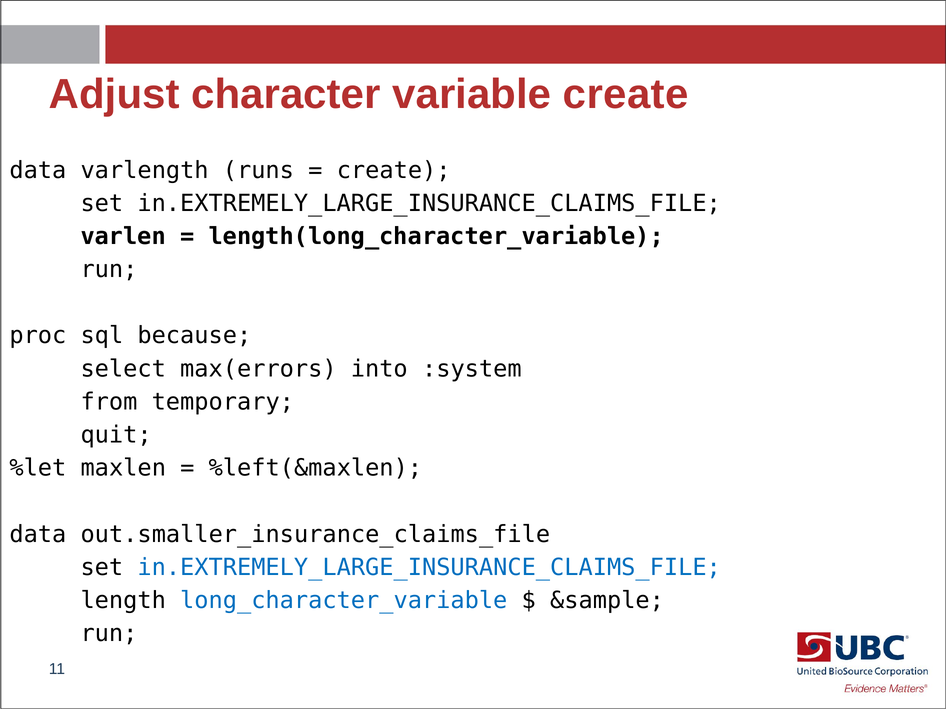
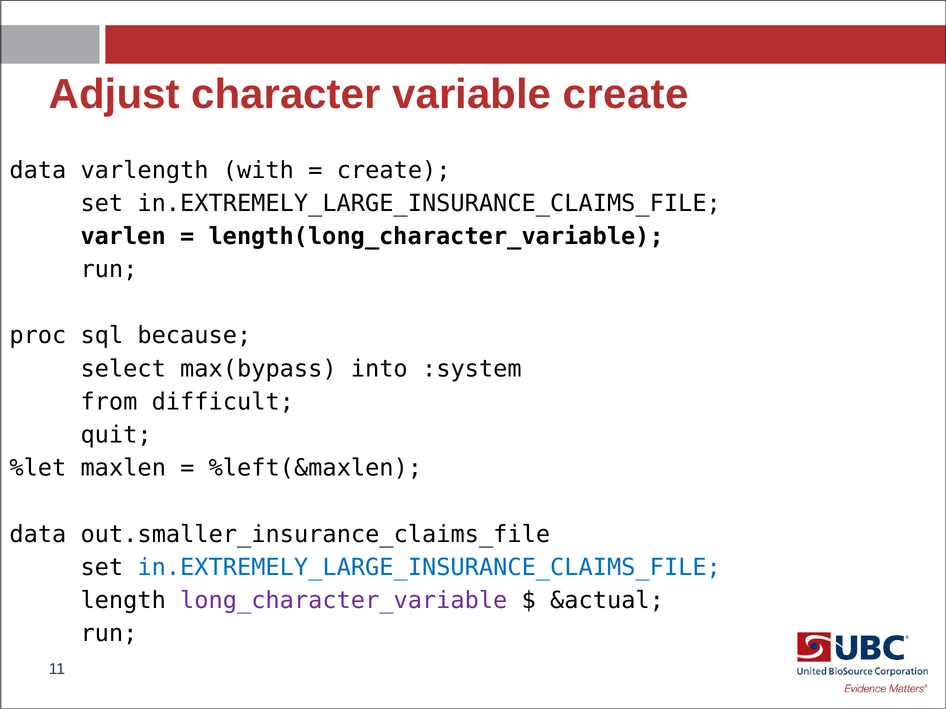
runs: runs -> with (258, 170)
max(errors: max(errors -> max(bypass (258, 369)
temporary: temporary -> difficult (223, 402)
long_character_variable colour: blue -> purple (344, 601)
&sample: &sample -> &actual (607, 601)
